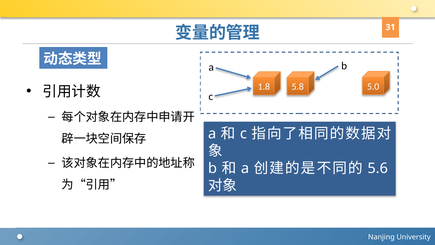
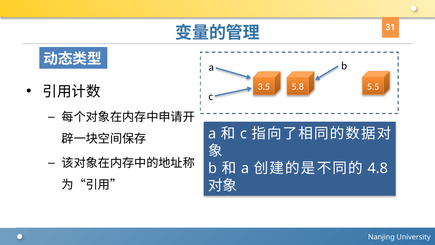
1.8: 1.8 -> 3.5 (264, 87)
5.0: 5.0 -> 5.5 (373, 86)
5.6: 5.6 -> 4.8 (378, 168)
